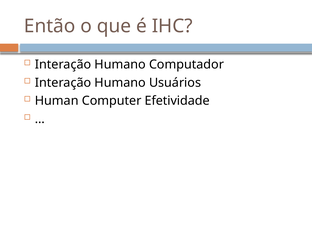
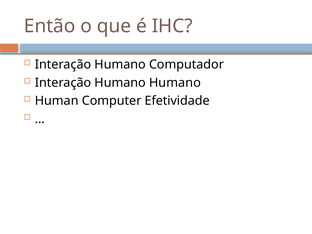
Humano Usuários: Usuários -> Humano (175, 83)
